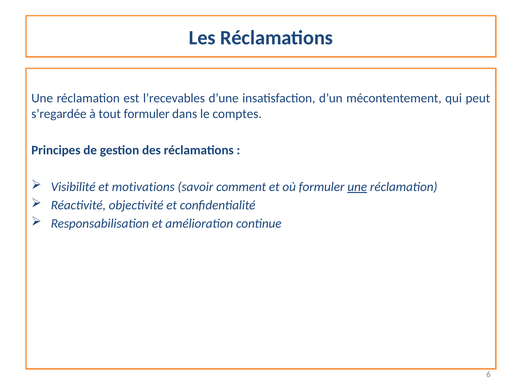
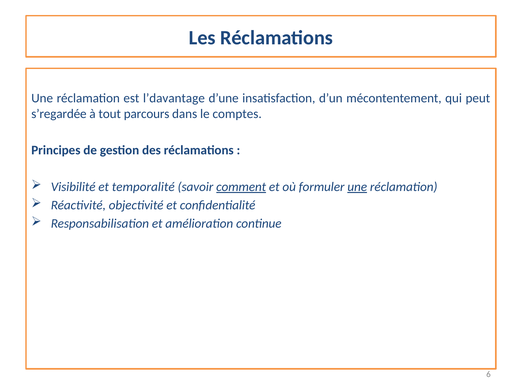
l’recevables: l’recevables -> l’davantage (174, 98)
tout formuler: formuler -> parcours (147, 114)
motivations: motivations -> temporalité (143, 187)
comment underline: none -> present (241, 187)
